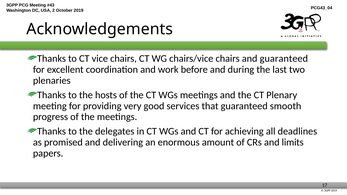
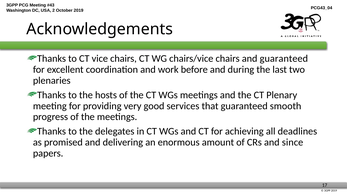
limits: limits -> since (293, 142)
